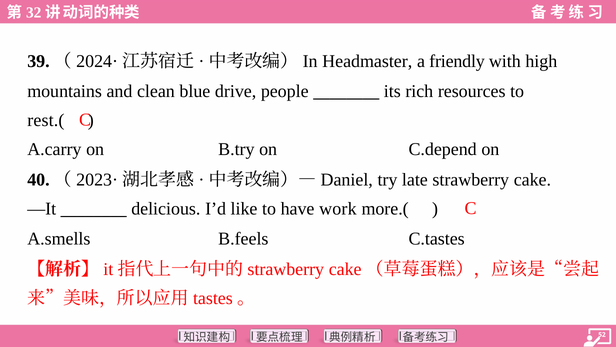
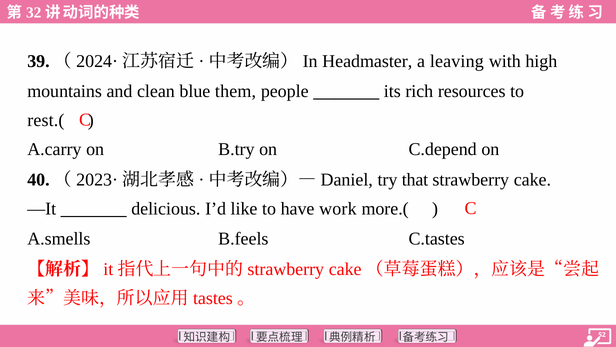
friendly: friendly -> leaving (457, 61)
drive: drive -> them (236, 91)
late: late -> that (415, 180)
